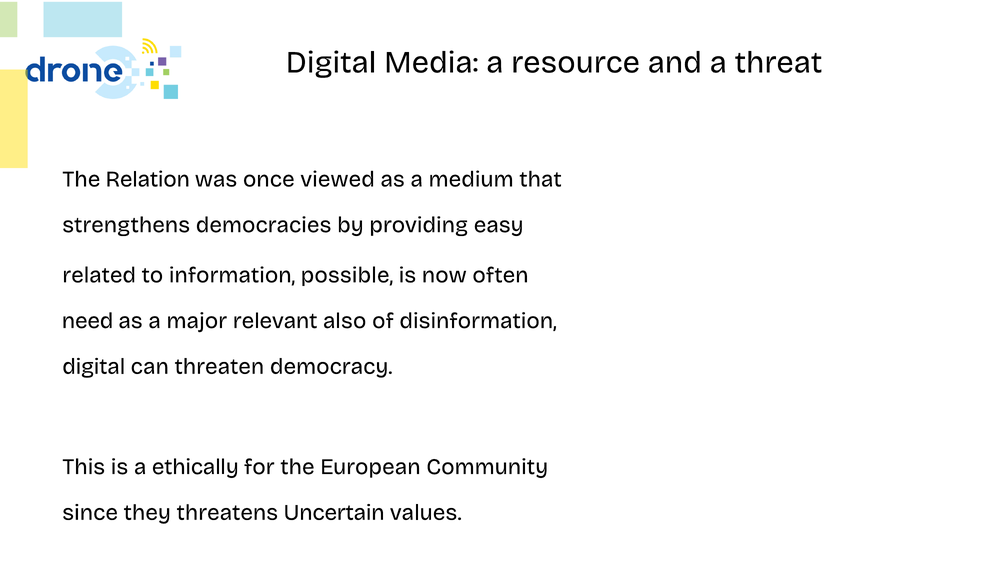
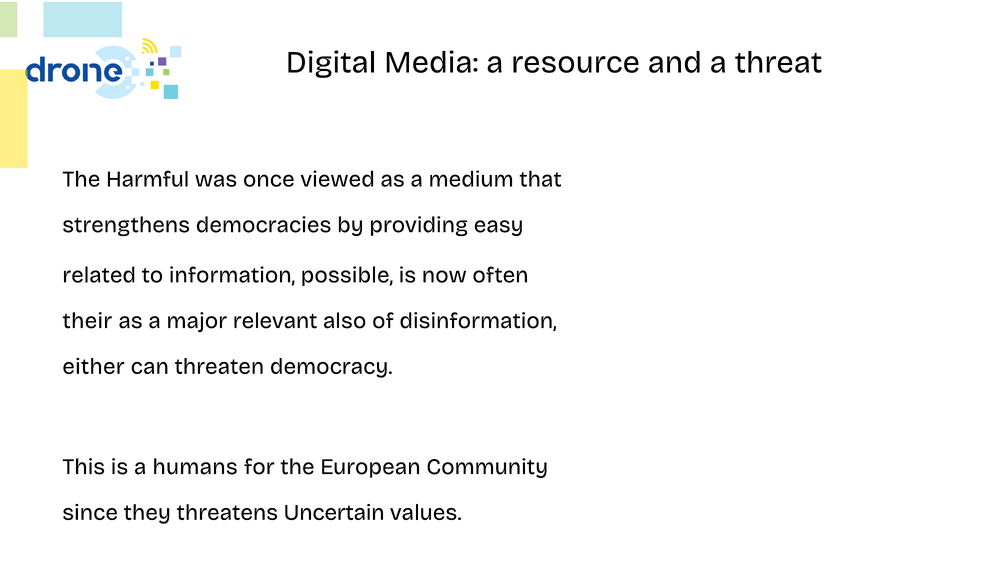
Relation: Relation -> Harmful (148, 179)
need: need -> their (87, 320)
digital: digital -> either (93, 366)
ethically: ethically -> humans (195, 466)
